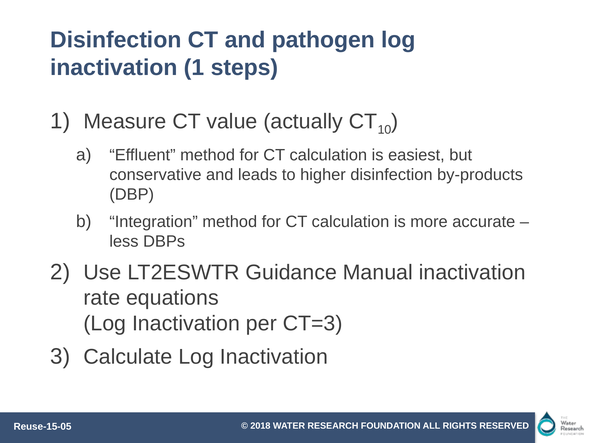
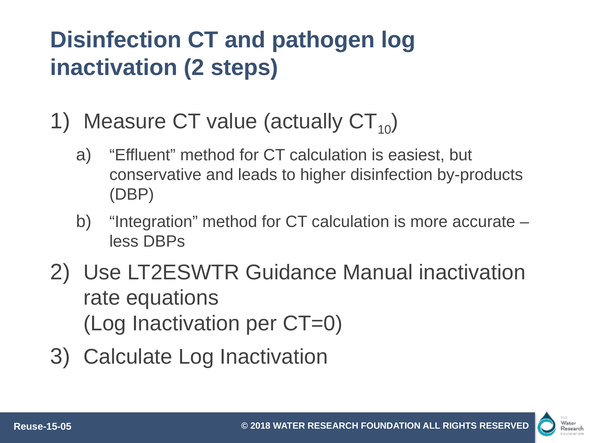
inactivation 1: 1 -> 2 (194, 68)
CT=3: CT=3 -> CT=0 (313, 324)
